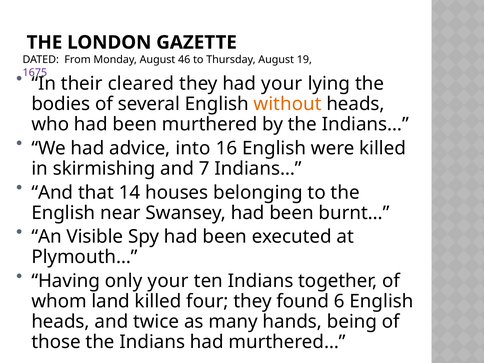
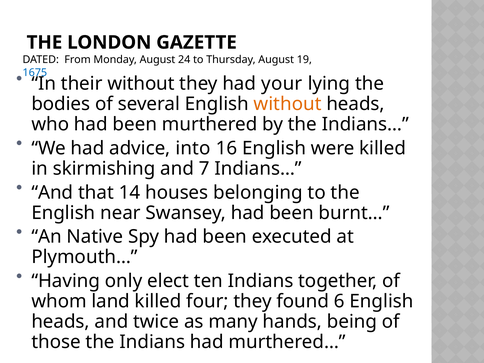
46: 46 -> 24 (184, 60)
1675 colour: purple -> blue (35, 73)
their cleared: cleared -> without (141, 84)
Visible: Visible -> Native (95, 237)
only your: your -> elect (168, 281)
